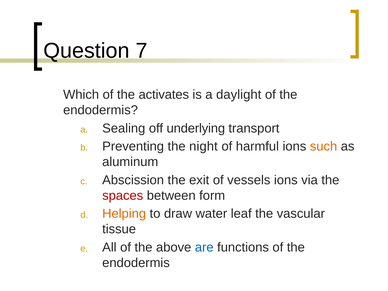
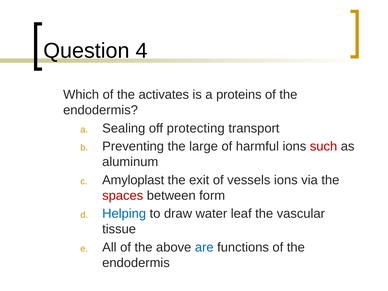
7: 7 -> 4 (142, 51)
daylight: daylight -> proteins (239, 95)
underlying: underlying -> protecting (196, 128)
night: night -> large (204, 146)
such colour: orange -> red (324, 146)
Abscission: Abscission -> Amyloplast (133, 180)
Helping colour: orange -> blue (124, 214)
